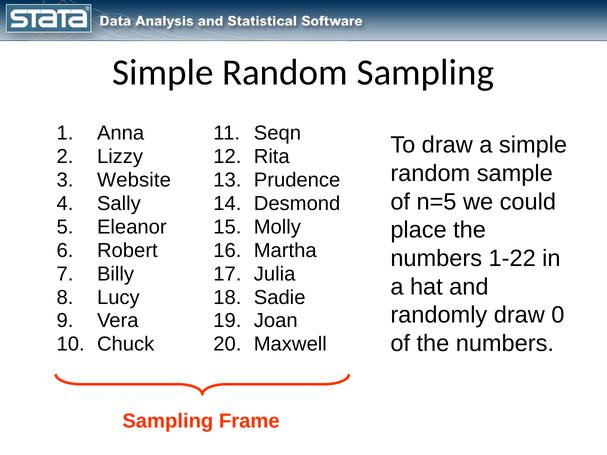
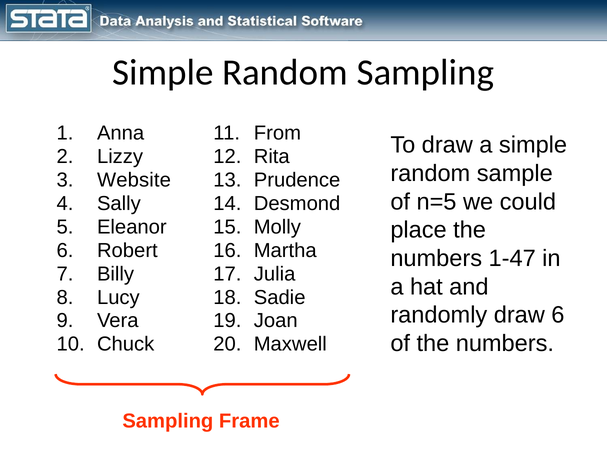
Seqn: Seqn -> From (277, 133)
1-22: 1-22 -> 1-47 (512, 259)
draw 0: 0 -> 6 (558, 315)
